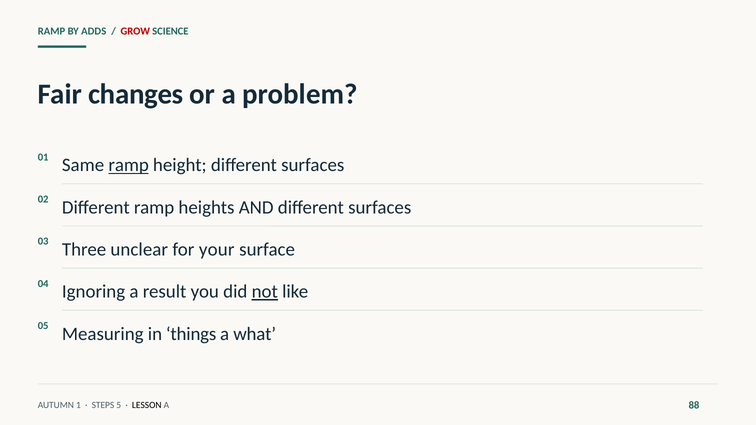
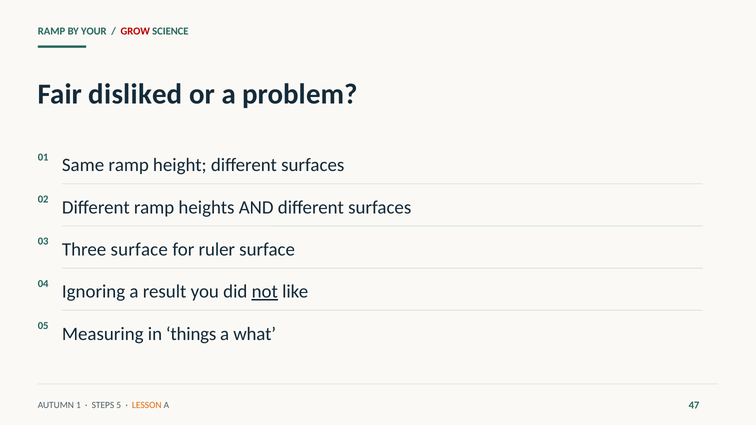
ADDS: ADDS -> YOUR (94, 31)
changes: changes -> disliked (135, 94)
ramp underline: present -> none (129, 165)
Three unclear: unclear -> surface (139, 250)
your: your -> ruler (217, 250)
LESSON colour: black -> orange (147, 406)
88: 88 -> 47 (694, 405)
